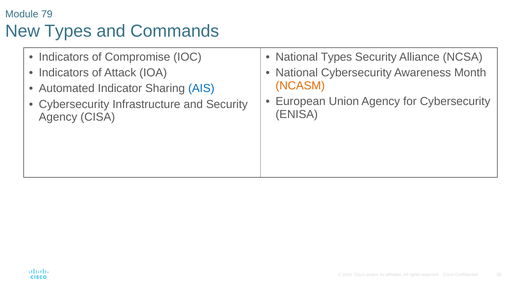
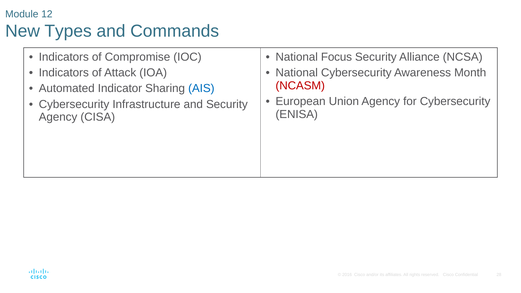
79: 79 -> 12 (47, 14)
National Types: Types -> Focus (336, 57)
NCASM colour: orange -> red (300, 86)
